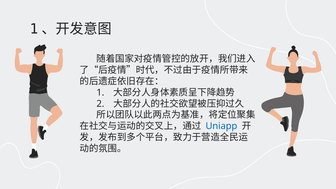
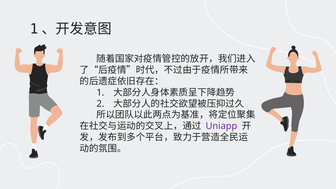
Uniapp colour: blue -> purple (221, 126)
